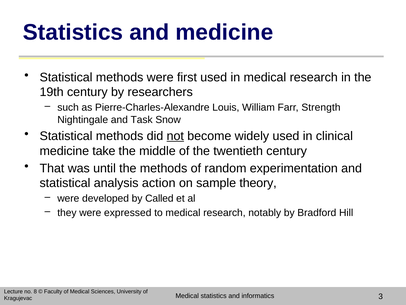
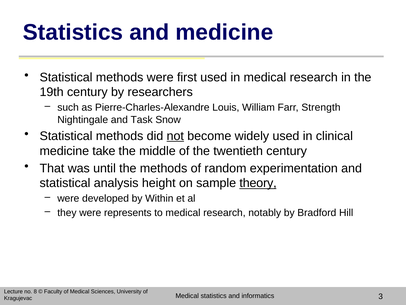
action: action -> height (159, 183)
theory underline: none -> present (258, 183)
Called: Called -> Within (159, 198)
expressed: expressed -> represents (128, 213)
